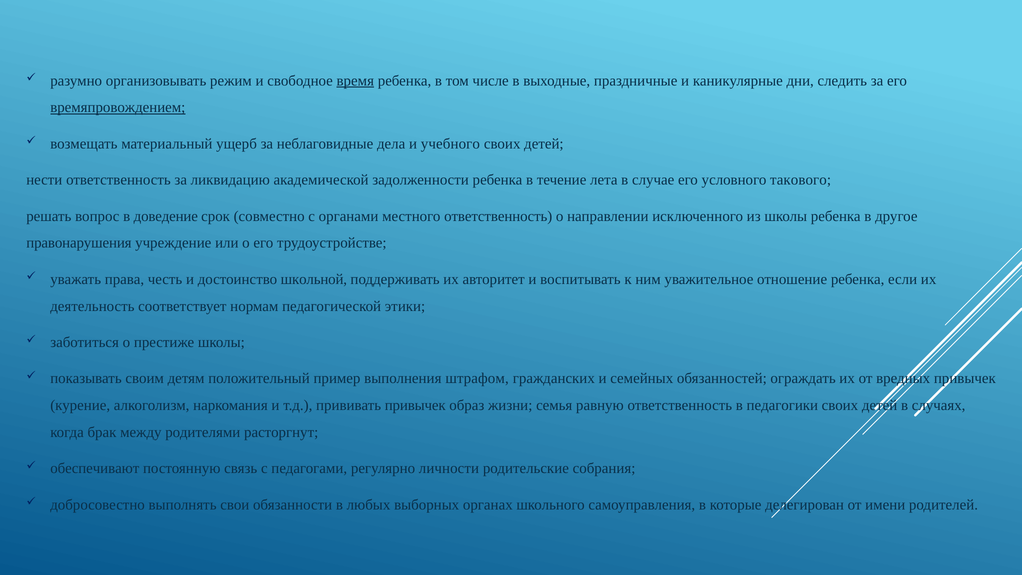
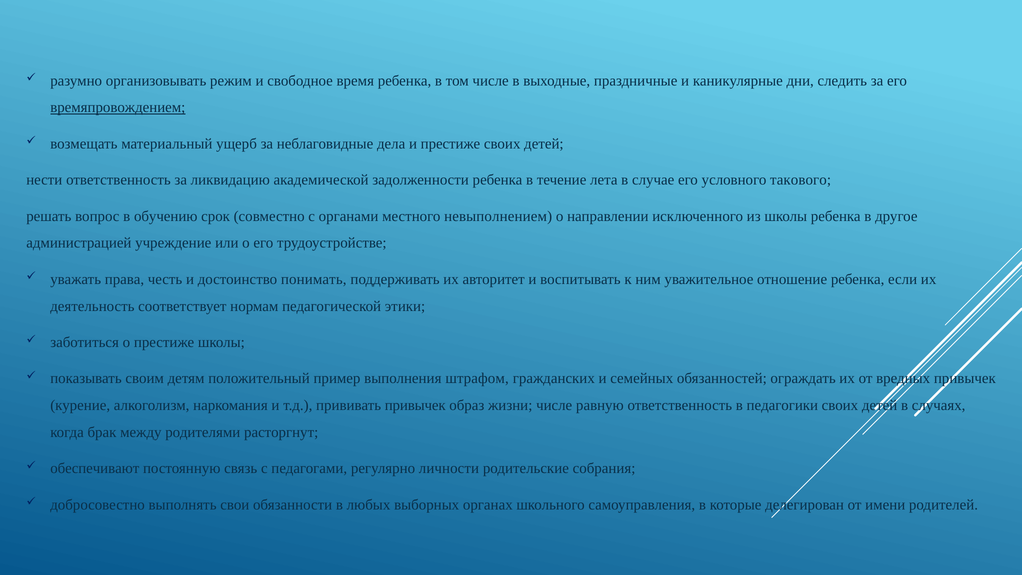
время underline: present -> none (355, 81)
и учебного: учебного -> престиже (450, 144)
доведение: доведение -> обучению (166, 216)
местного ответственность: ответственность -> невыполнением (498, 216)
правонарушения: правонарушения -> администрацией (79, 243)
школьной: школьной -> понимать (314, 279)
жизни семья: семья -> числе (554, 405)
